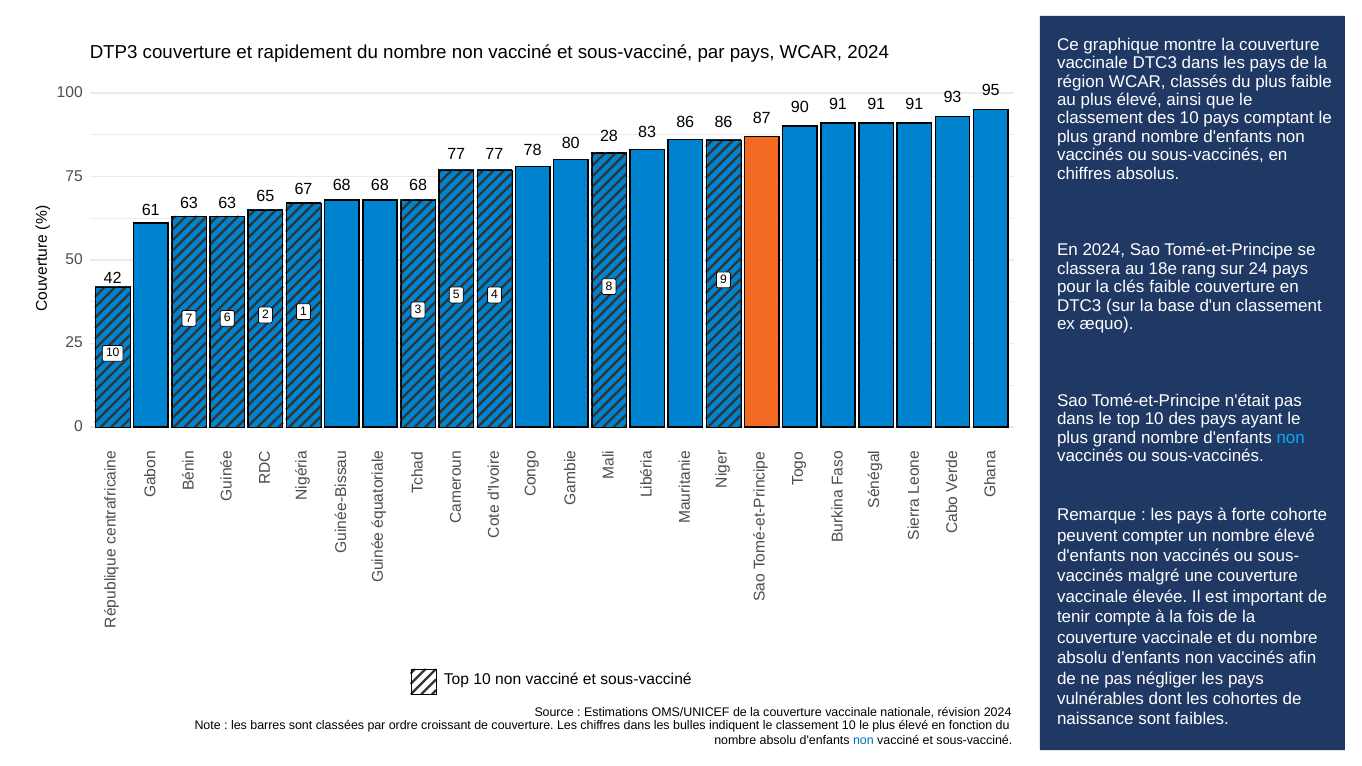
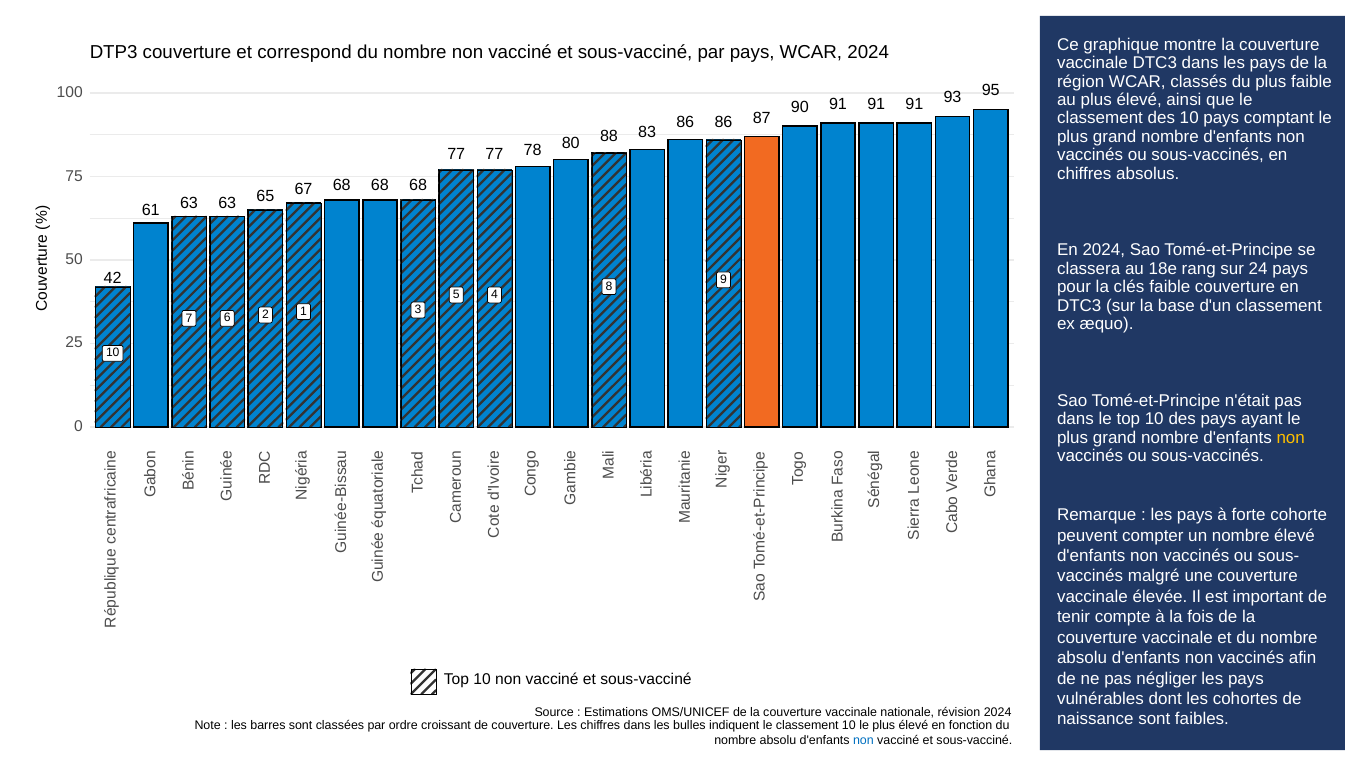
rapidement: rapidement -> correspond (305, 53)
28: 28 -> 88 (609, 136)
non colour: light blue -> yellow (1291, 438)
